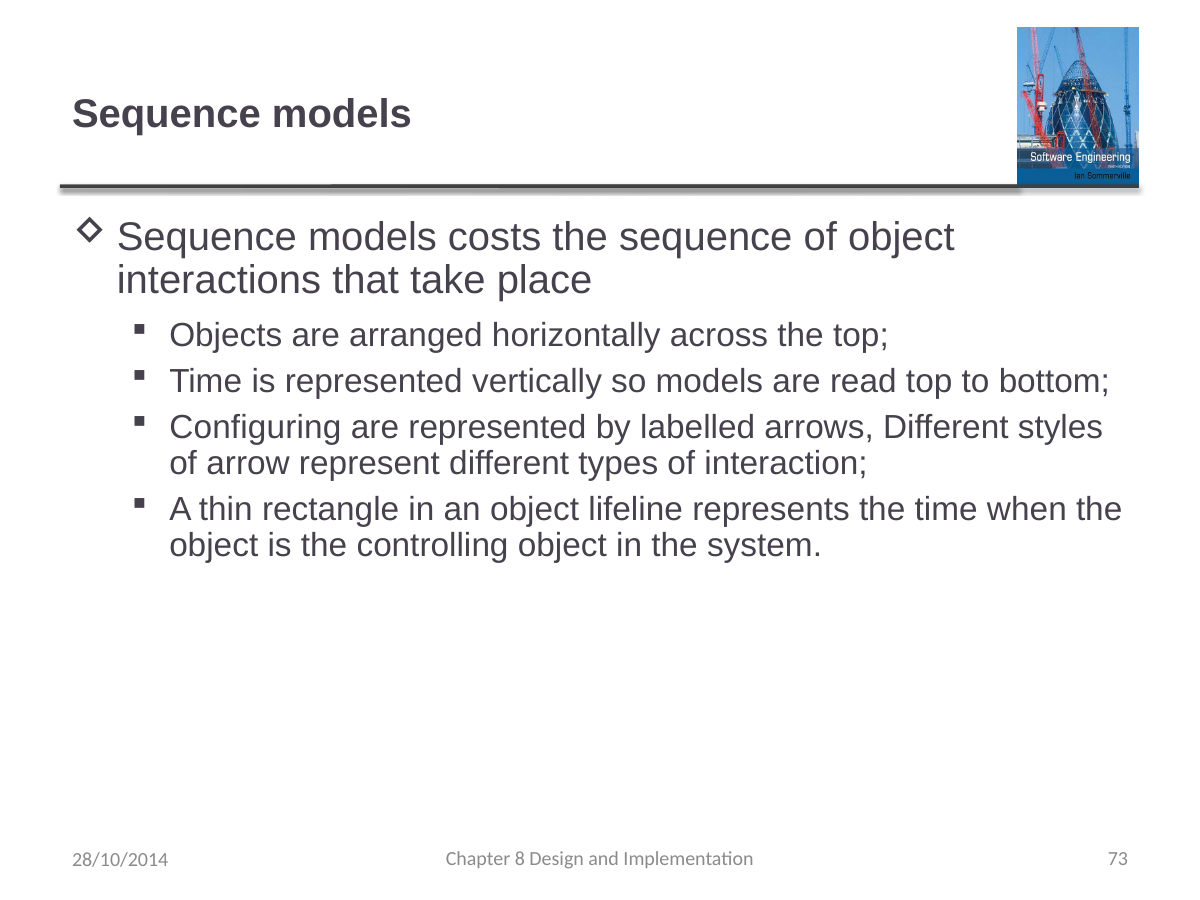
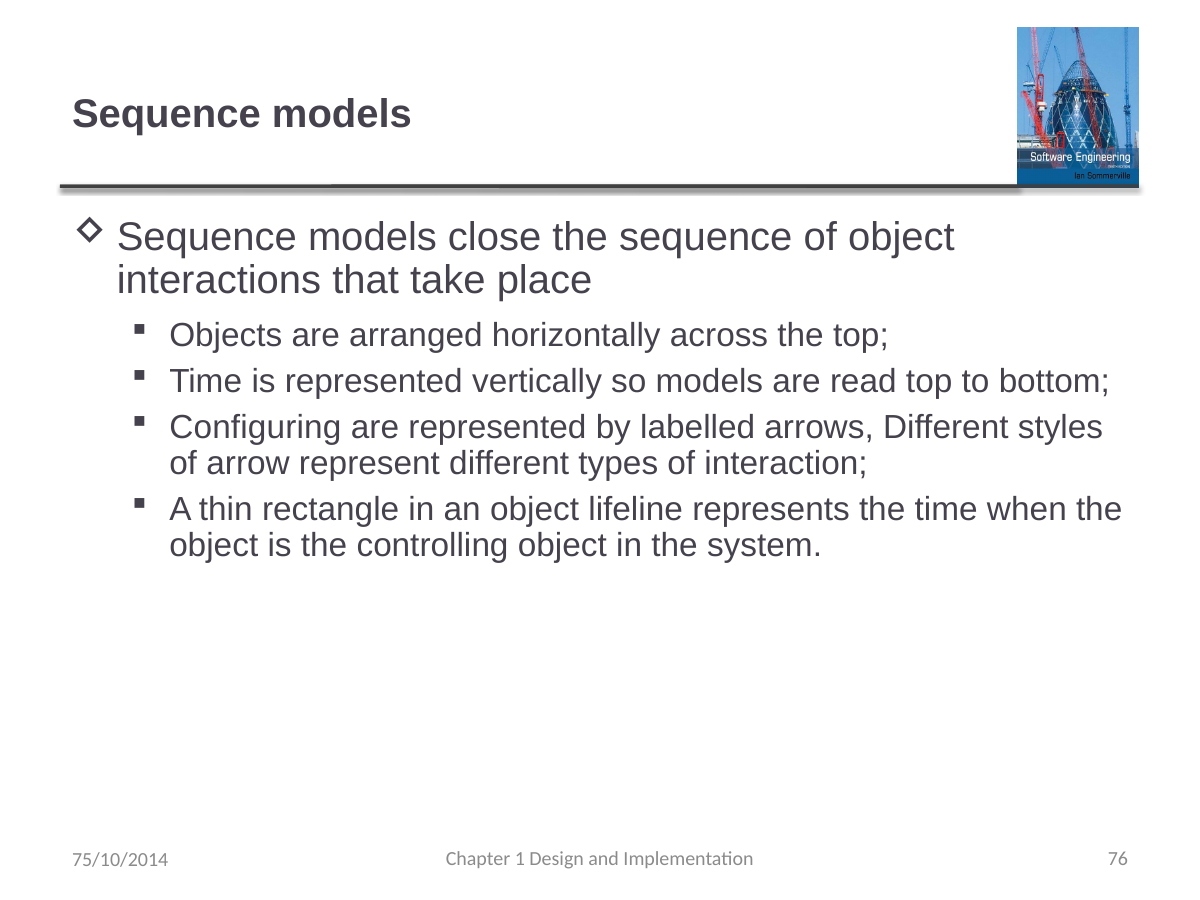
costs: costs -> close (495, 237)
8: 8 -> 1 (520, 859)
73: 73 -> 76 (1118, 859)
28/10/2014: 28/10/2014 -> 75/10/2014 (120, 859)
